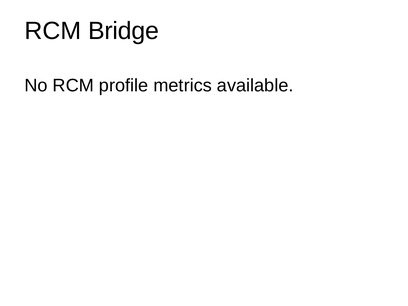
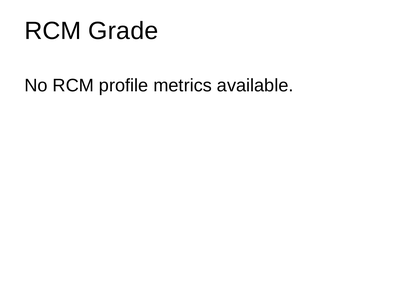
Bridge: Bridge -> Grade (123, 31)
